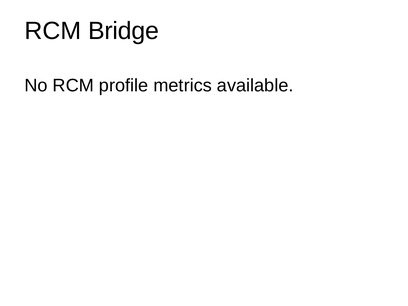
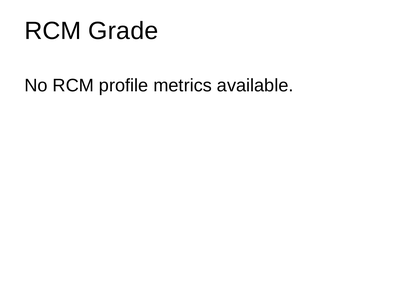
Bridge: Bridge -> Grade (123, 31)
